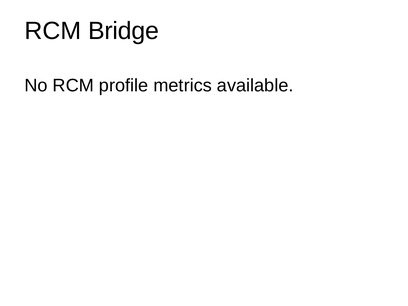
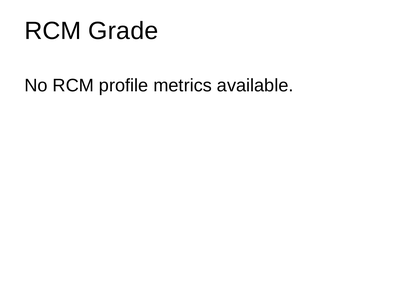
Bridge: Bridge -> Grade (123, 31)
